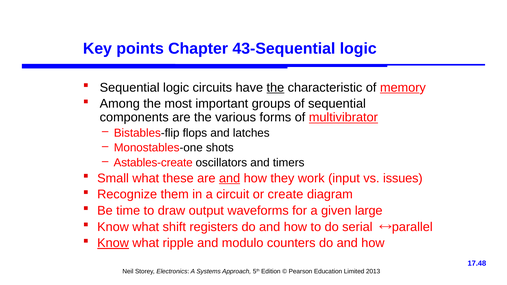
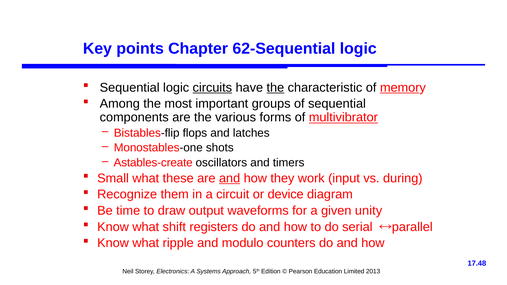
43-Sequential: 43-Sequential -> 62-Sequential (284, 49)
circuits underline: none -> present (212, 88)
issues: issues -> during (403, 178)
create: create -> device (286, 195)
large: large -> unity (369, 211)
Know underline: present -> none (113, 243)
